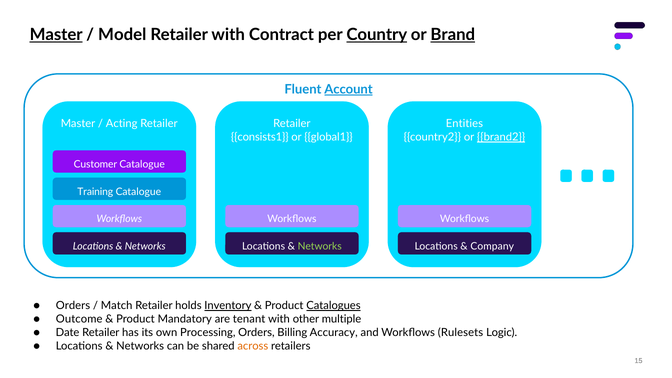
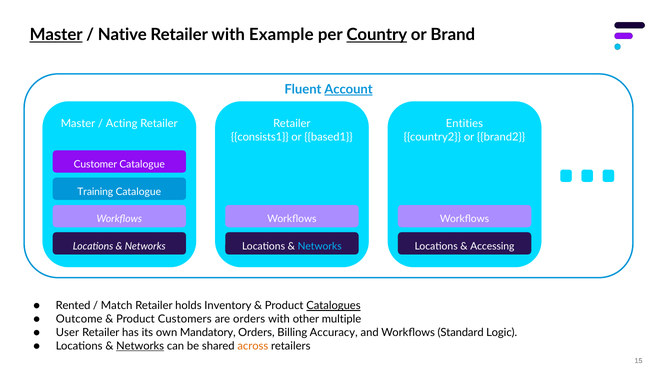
Model: Model -> Native (122, 35)
Contract: Contract -> Example (281, 35)
Brand underline: present -> none (453, 35)
global1: global1 -> based1 (328, 137)
brand2 underline: present -> none (501, 137)
Networks colour: light green -> light blue (320, 246)
Company: Company -> Accessing (492, 246)
Orders: Orders -> Rented (73, 306)
Inventory underline: present -> none (228, 306)
Mandatory: Mandatory -> Customers (185, 319)
are tenant: tenant -> orders (249, 319)
Date: Date -> User (67, 333)
Processing: Processing -> Mandatory (208, 333)
Rulesets: Rulesets -> Standard (461, 333)
Networks underline: none -> present (140, 346)
